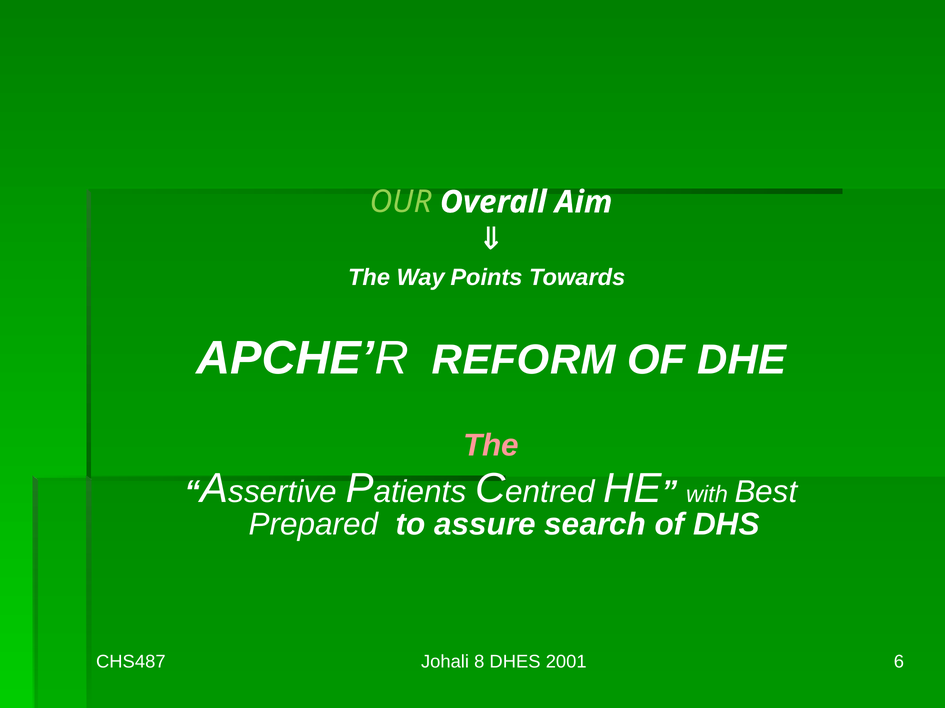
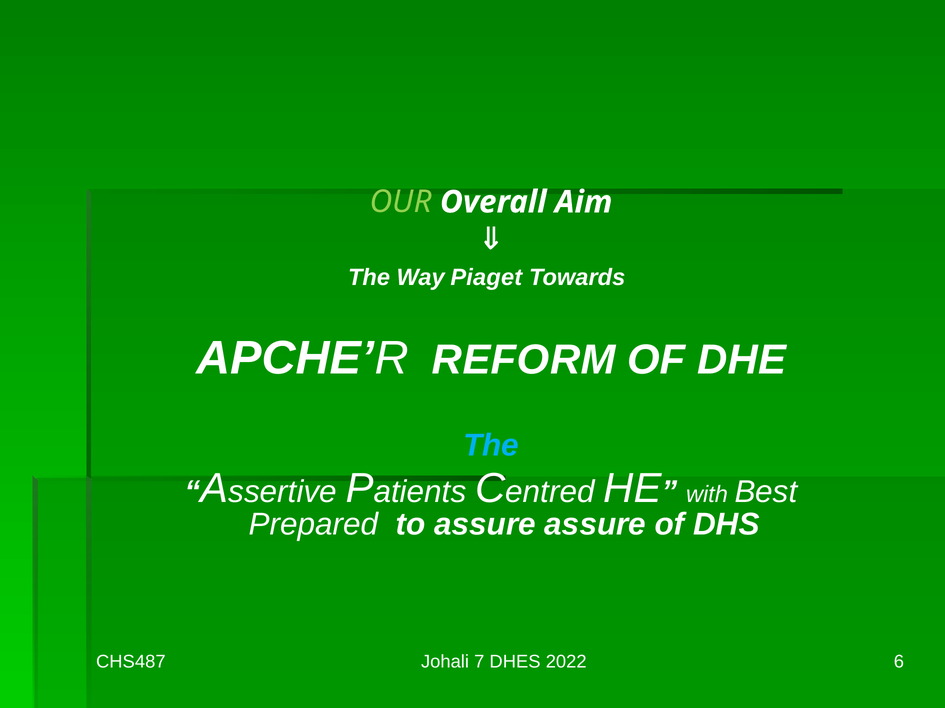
Points: Points -> Piaget (486, 278)
The colour: pink -> light blue (491, 446)
assure search: search -> assure (595, 525)
8: 8 -> 7 (479, 662)
2001: 2001 -> 2022 (566, 662)
